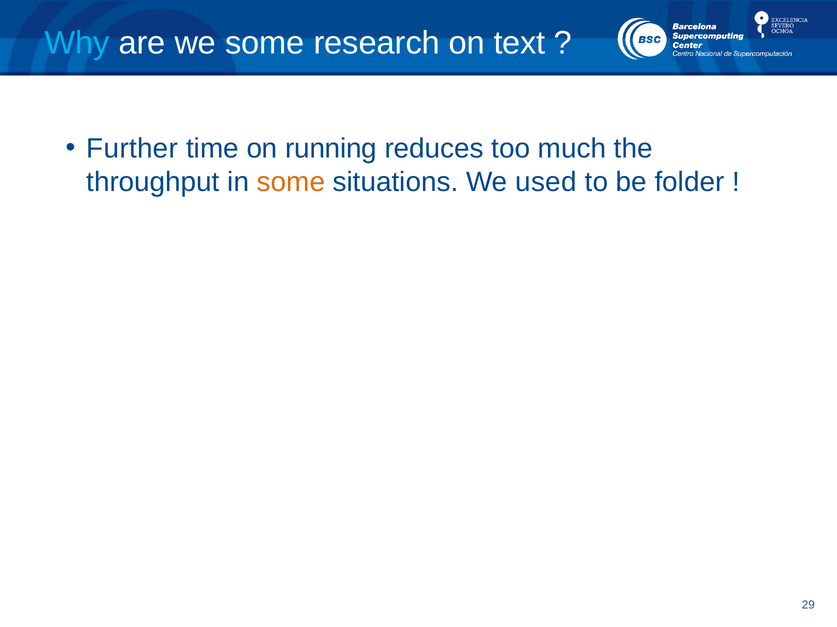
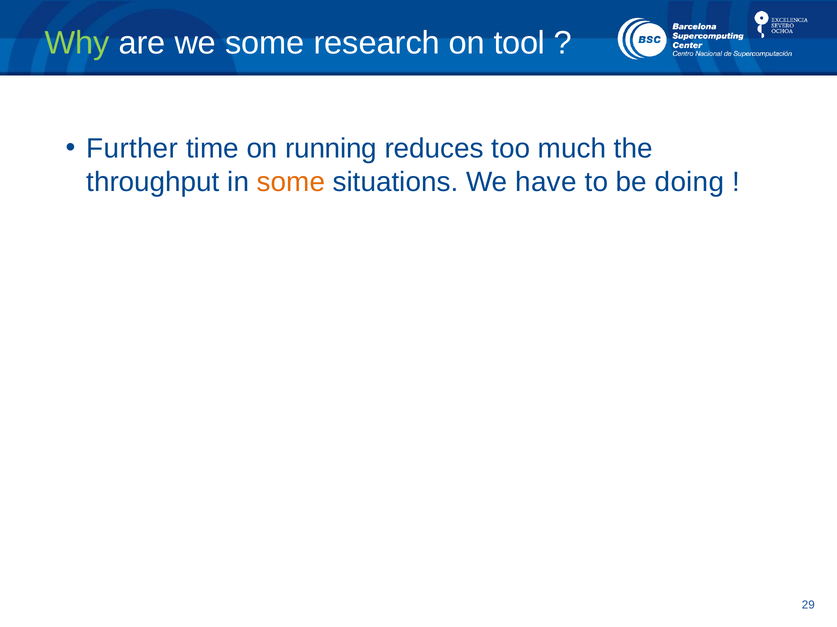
Why colour: light blue -> light green (77, 43)
text: text -> tool (519, 43)
used: used -> have (546, 182)
folder: folder -> doing (689, 182)
